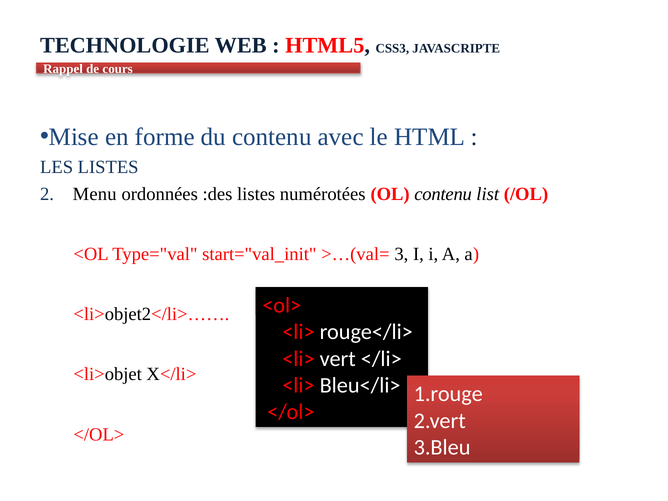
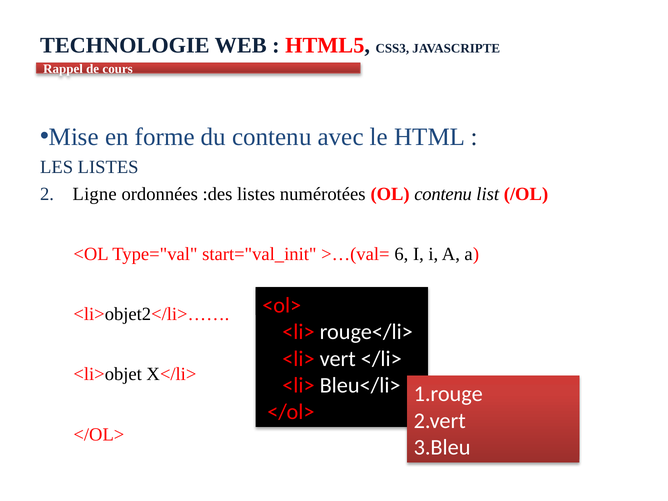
Menu: Menu -> Ligne (95, 194)
3: 3 -> 6 (401, 254)
